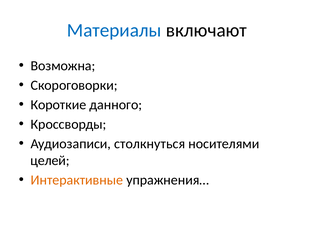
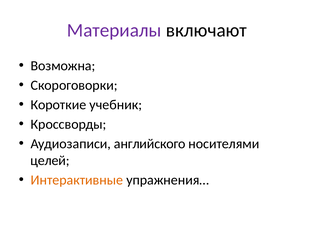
Материалы colour: blue -> purple (114, 30)
данного: данного -> учебник (116, 105)
столкнуться: столкнуться -> английского (150, 144)
